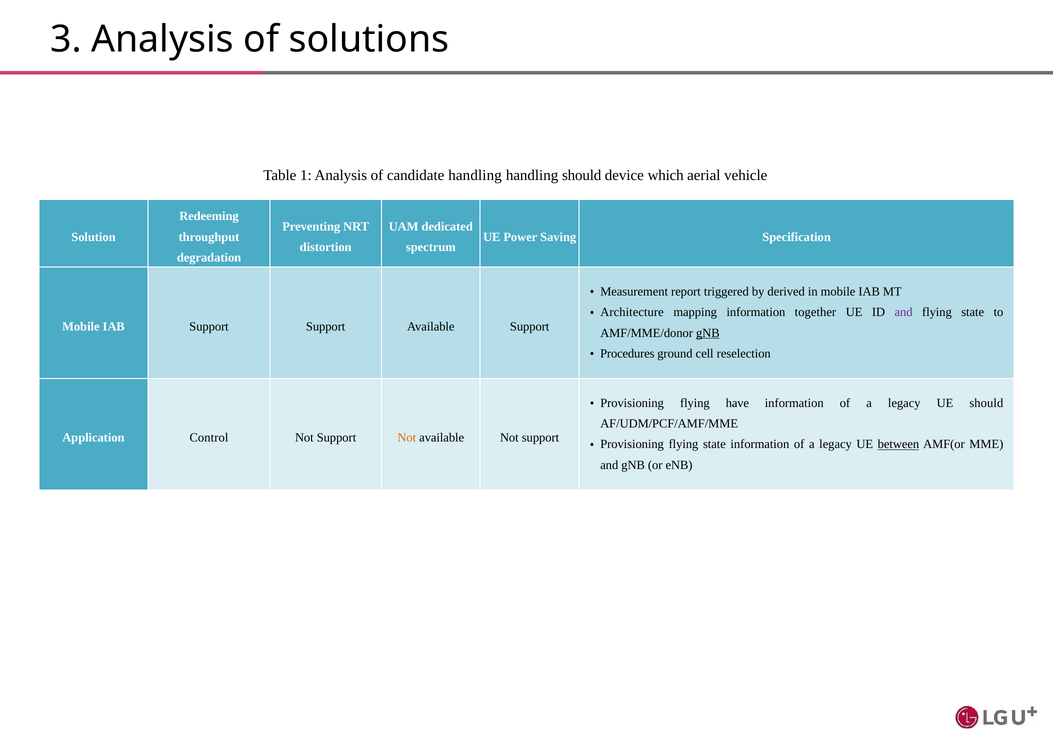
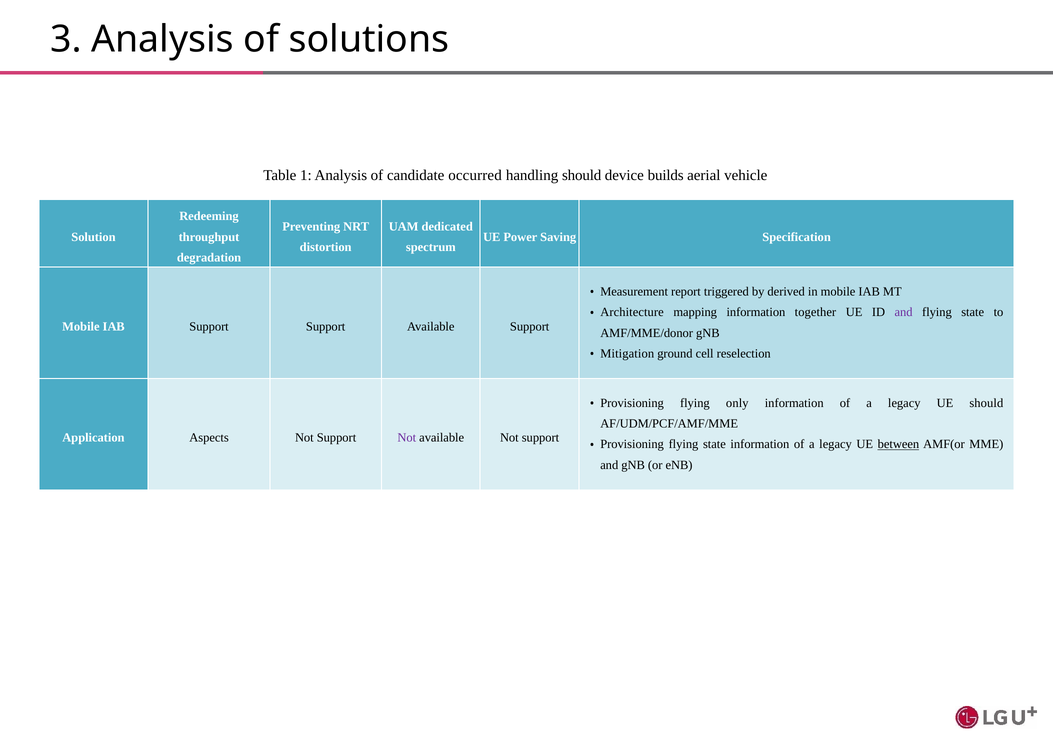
candidate handling: handling -> occurred (475, 175)
which: which -> builds (666, 175)
gNB underline: present -> none (708, 333)
Procedures: Procedures -> Mitigation (627, 354)
have: have -> only (737, 403)
Control: Control -> Aspects (209, 438)
Not colour: orange -> purple (407, 438)
